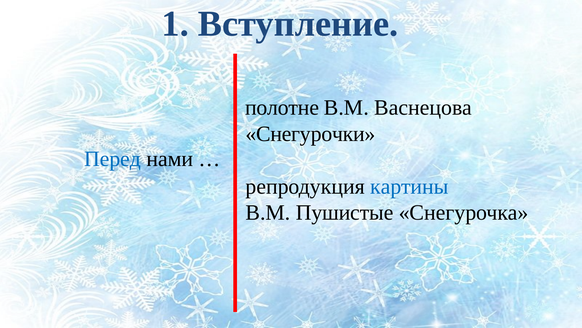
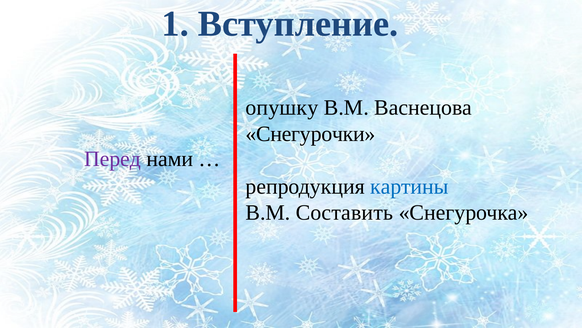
полотне: полотне -> опушку (282, 108)
Перед colour: blue -> purple (113, 159)
Пушистые: Пушистые -> Составить (344, 212)
